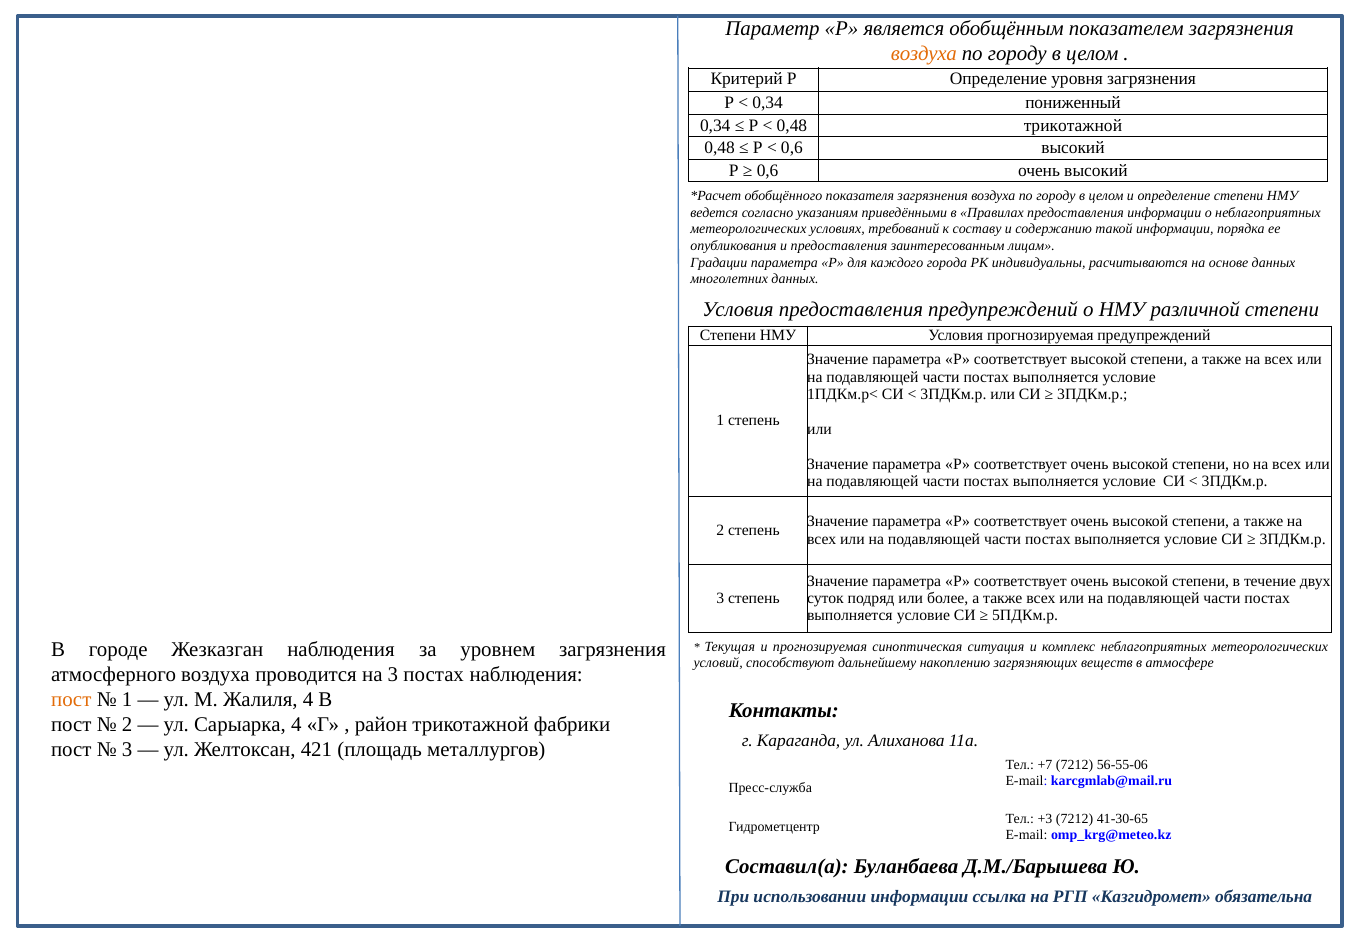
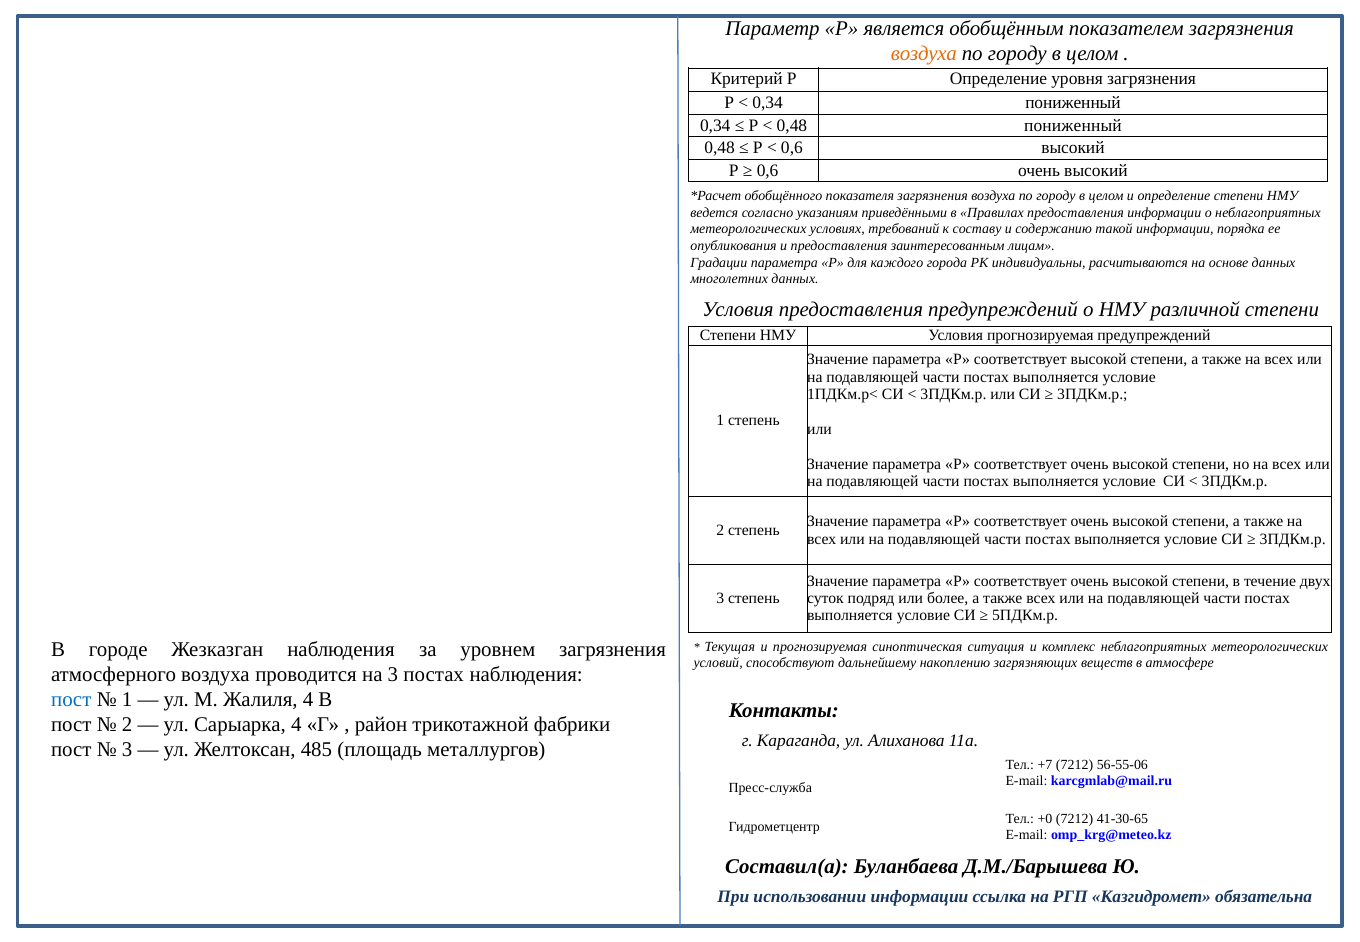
0,48 трикотажной: трикотажной -> пониженный (1073, 125)
пост colour: orange -> blue (71, 699)
421: 421 -> 485 (316, 749)
+3: +3 -> +0 (1045, 819)
